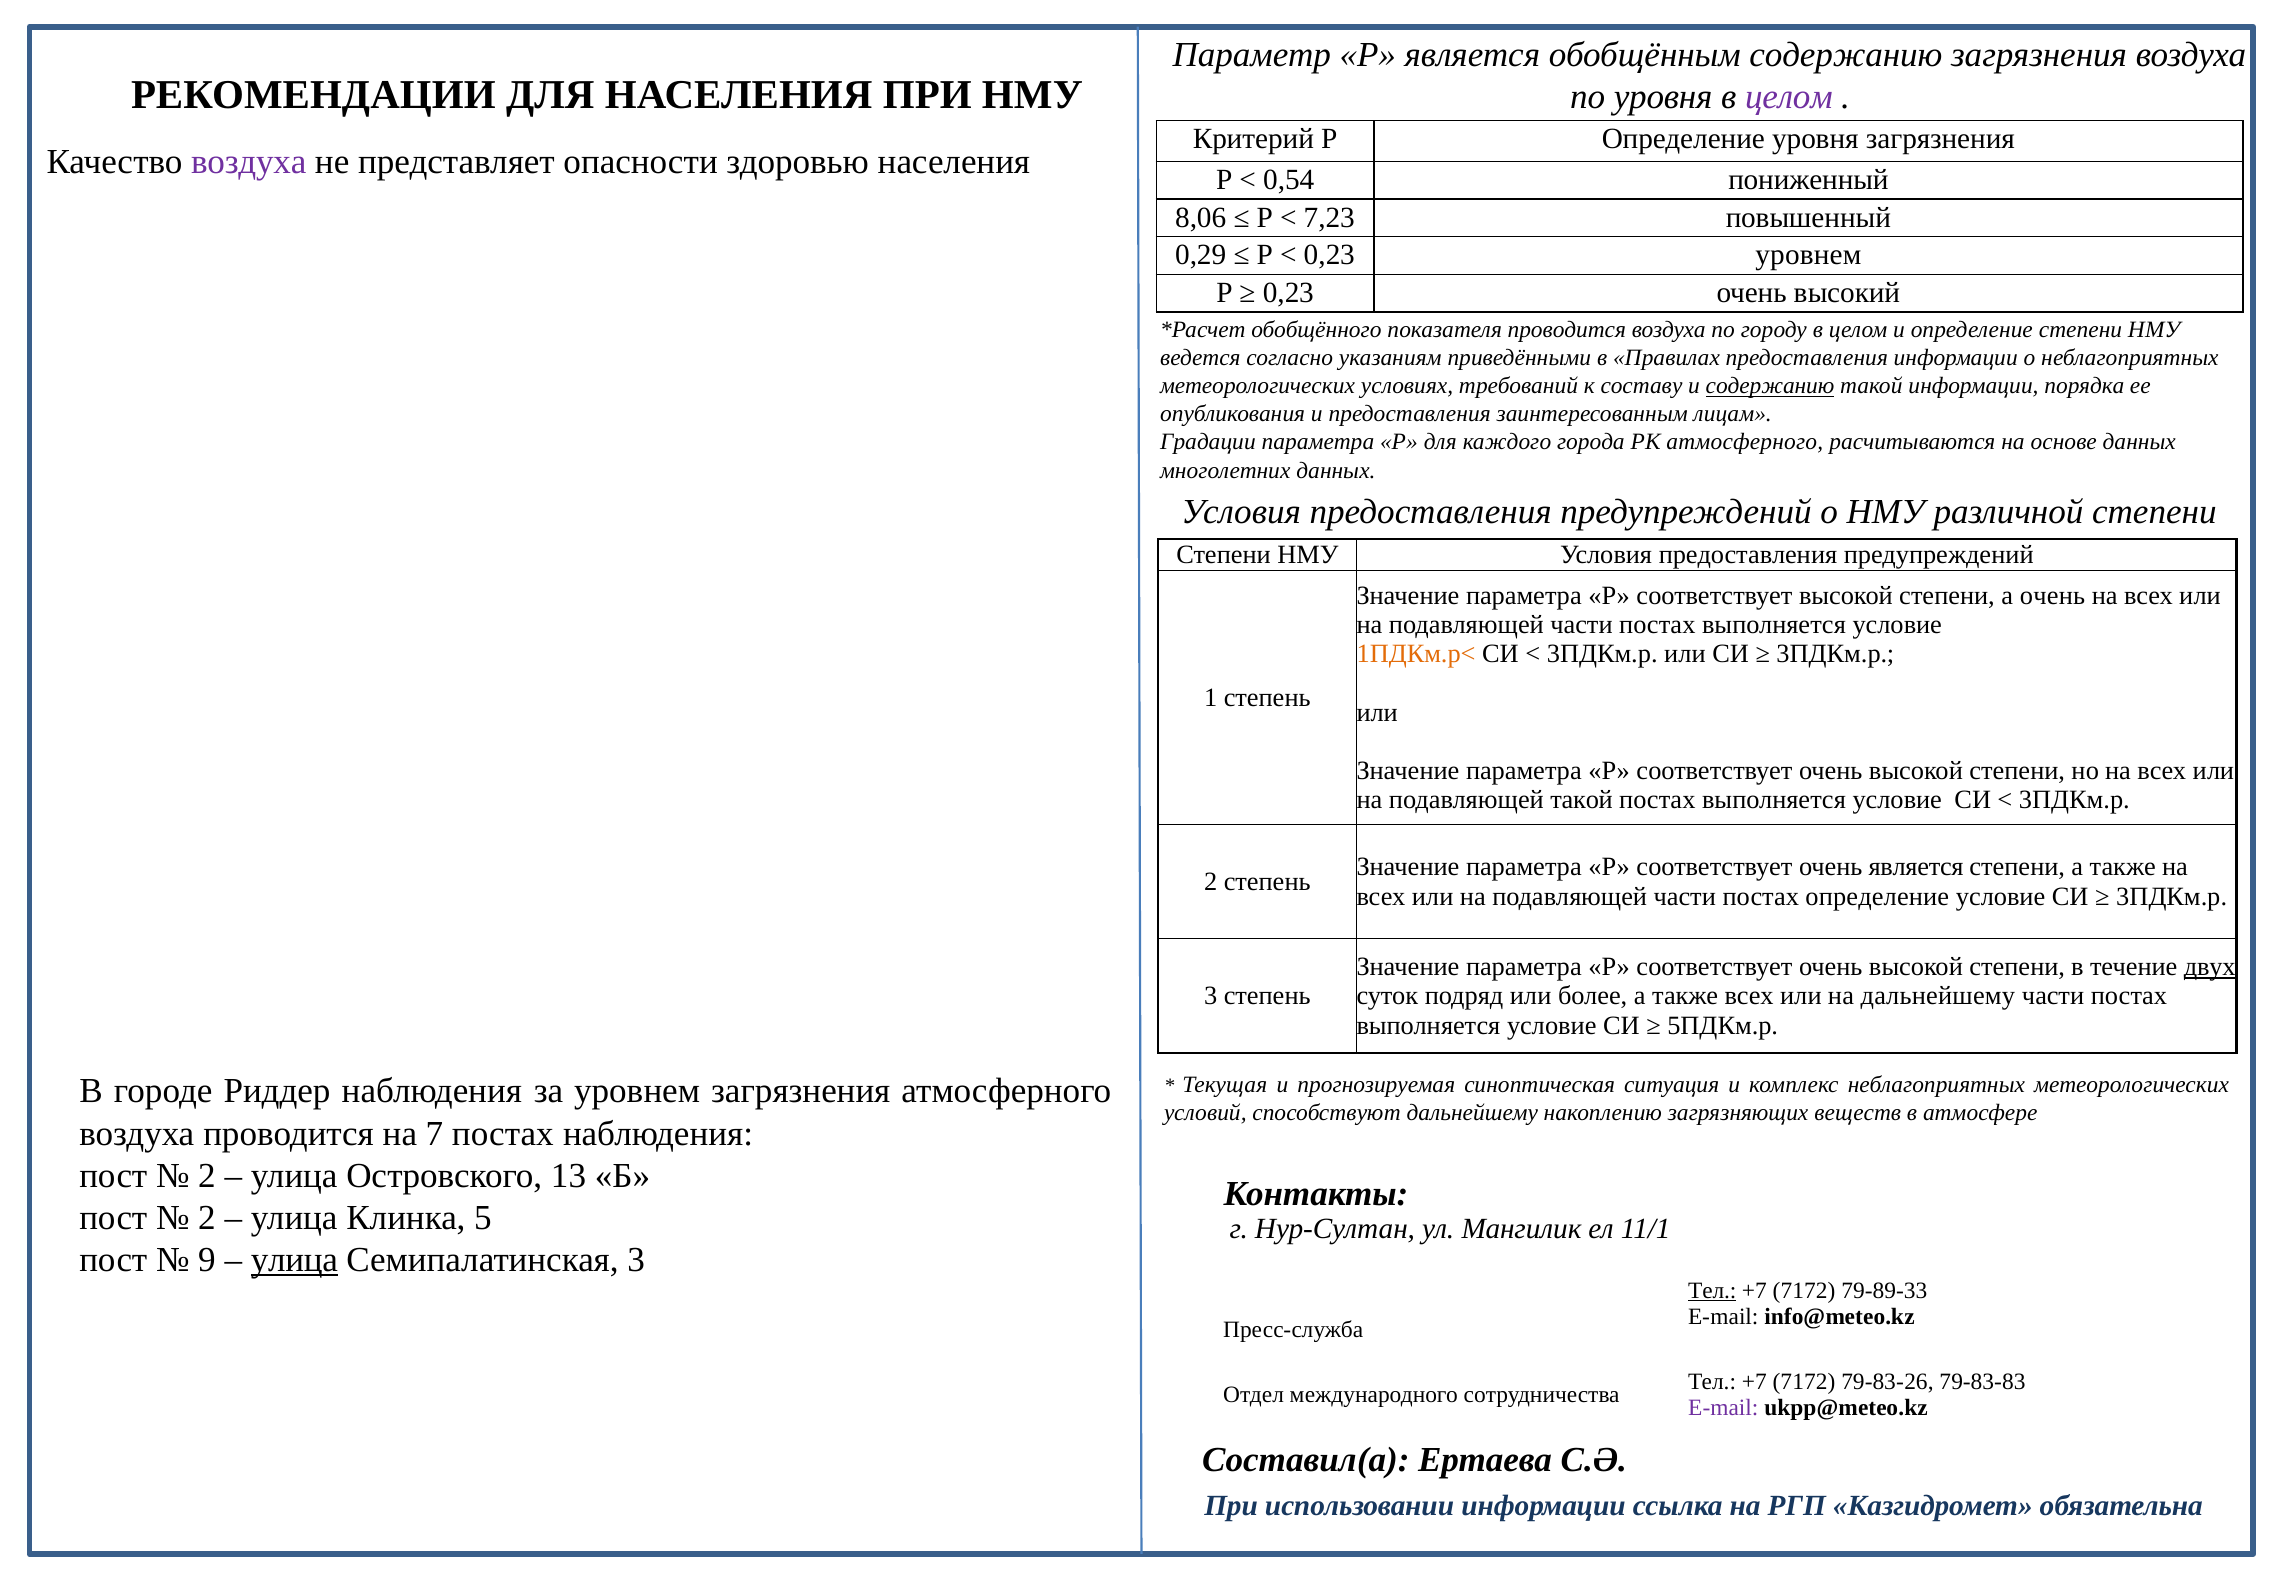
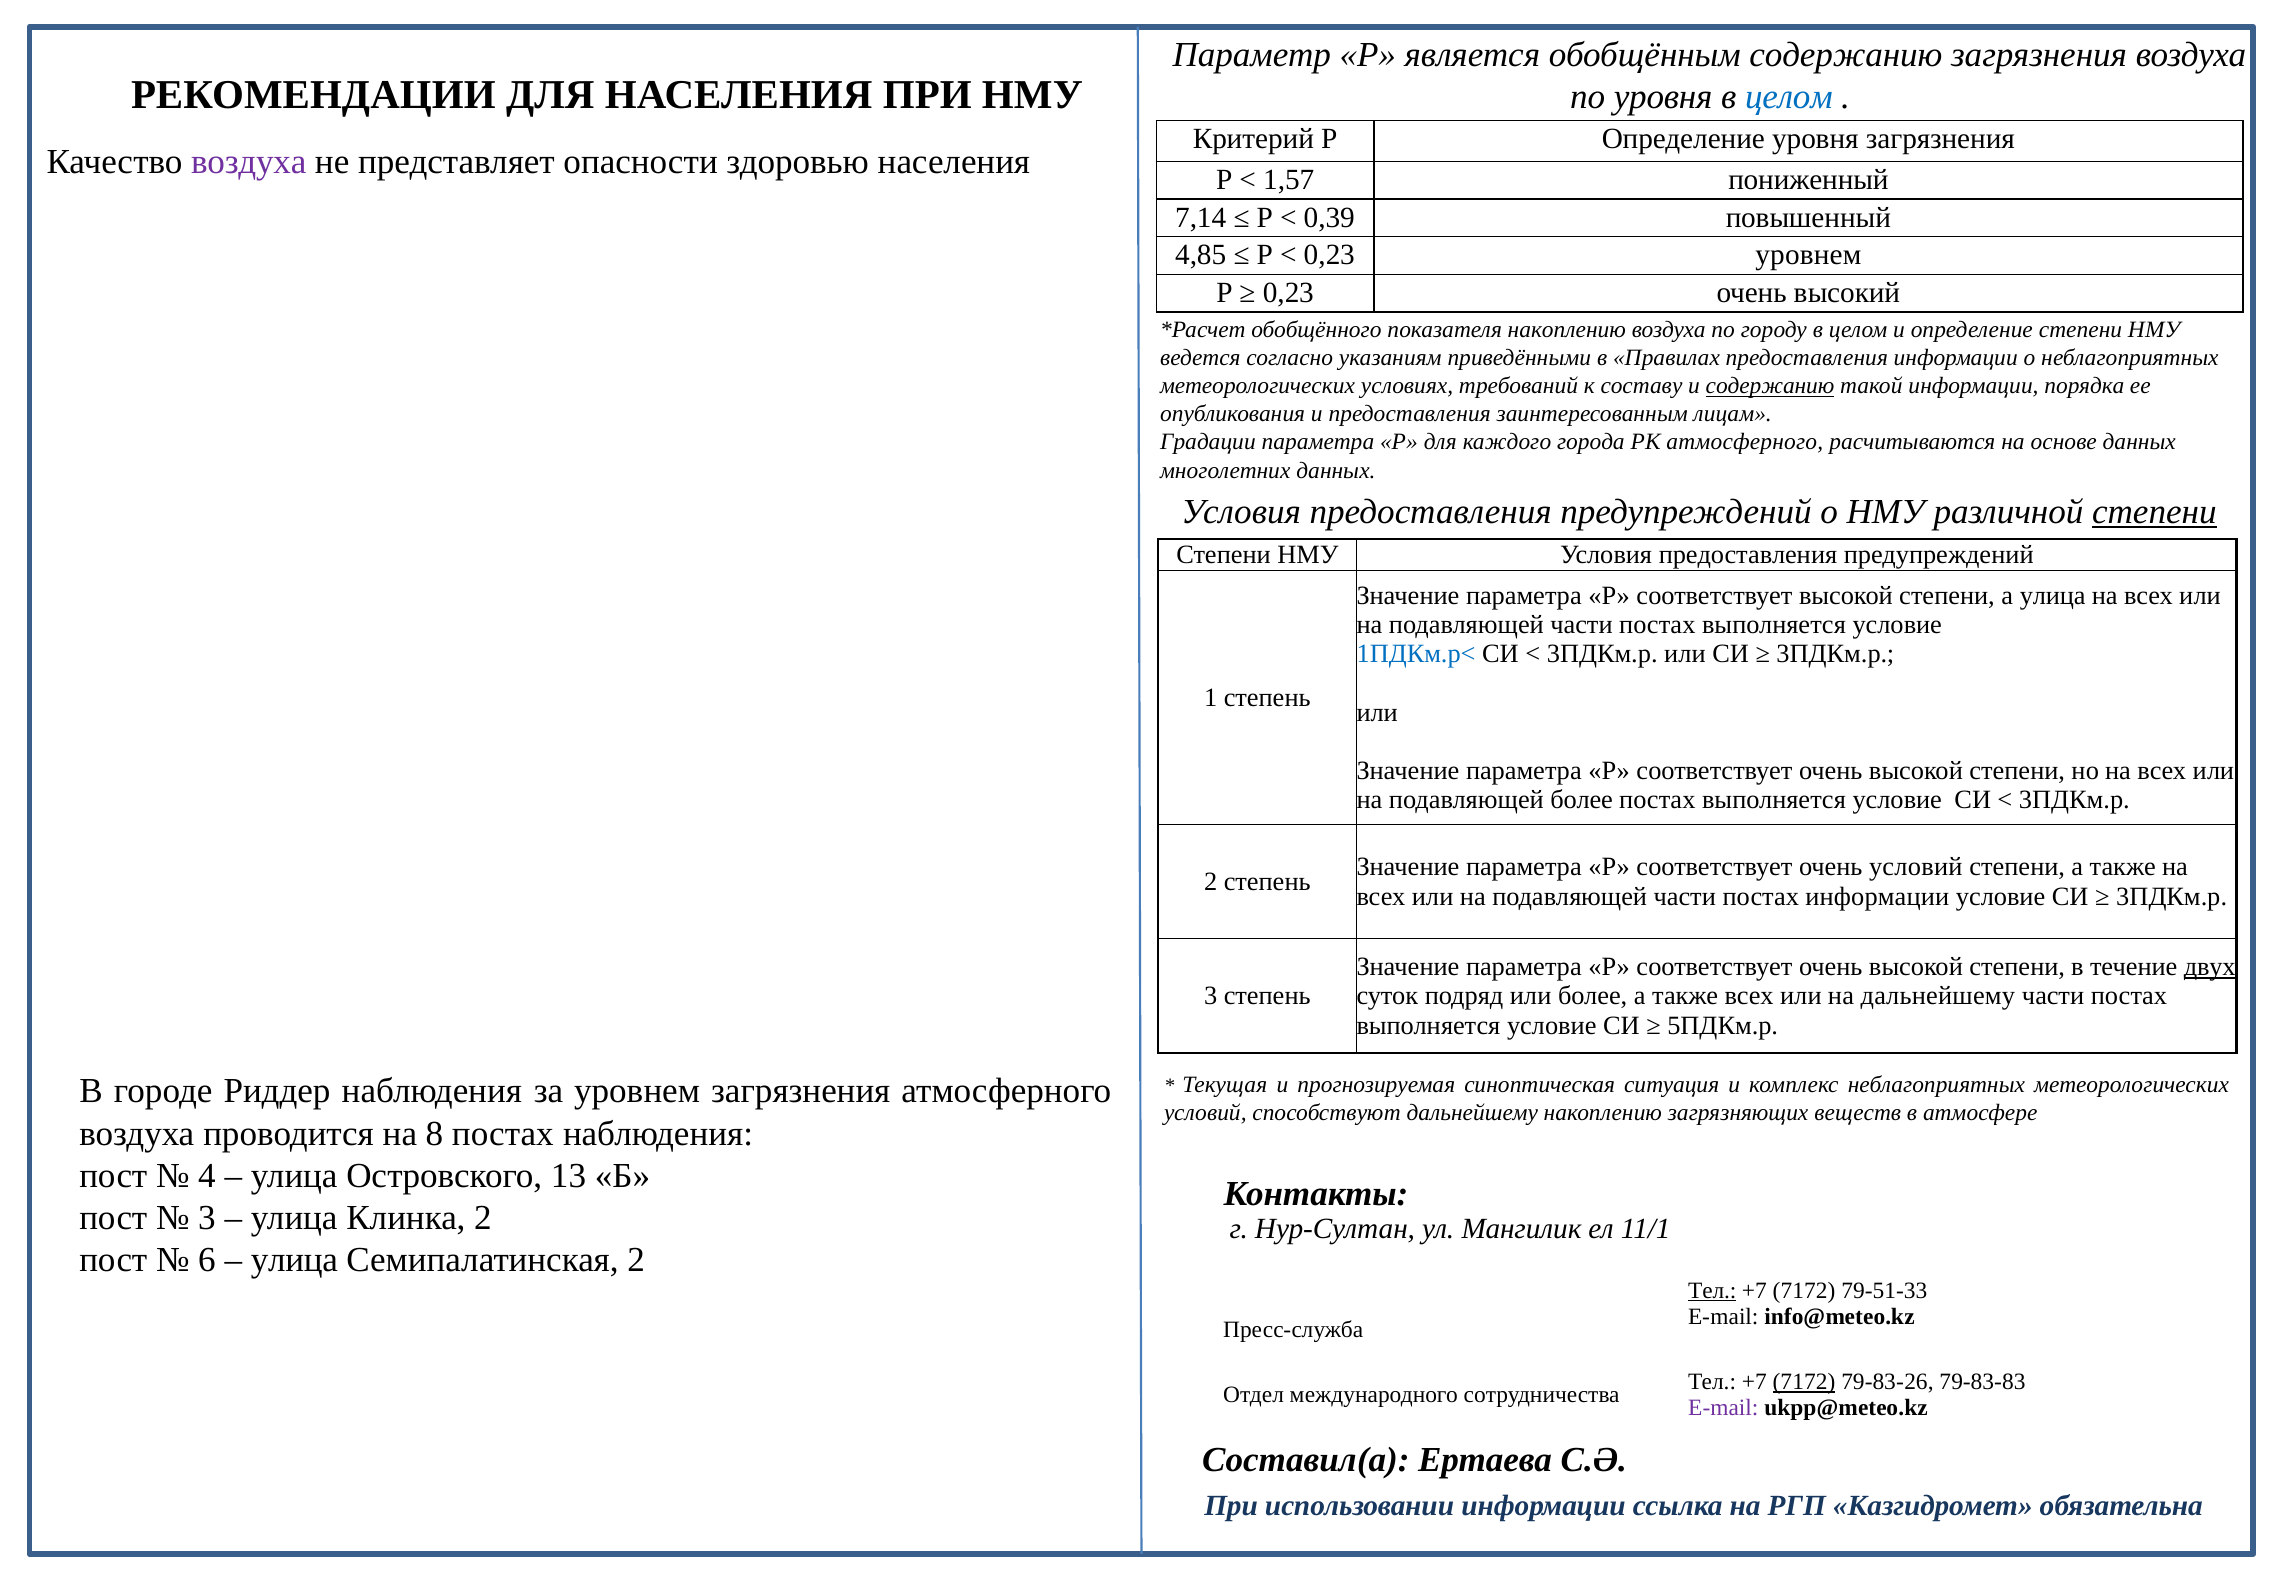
целом colour: purple -> blue (1789, 97)
0,54: 0,54 -> 1,57 (1289, 180)
8,06: 8,06 -> 7,14 (1201, 217)
7,23: 7,23 -> 0,39 (1329, 217)
0,29: 0,29 -> 4,85 (1201, 255)
показателя проводится: проводится -> накоплению (1567, 330)
степени underline: none -> present (2154, 512)
а очень: очень -> улица (2053, 595)
1ПДКм.р< colour: orange -> blue (1416, 654)
подавляющей такой: такой -> более (1582, 800)
очень является: является -> условий (1916, 867)
постах определение: определение -> информации (1877, 896)
7: 7 -> 8 (434, 1133)
2: 2 -> 4 (207, 1175)
2: 2 -> 3 (207, 1217)
Клинка 5: 5 -> 2 (483, 1217)
9: 9 -> 6 (207, 1260)
улица underline: present -> none (294, 1260)
Семипалатинская 3: 3 -> 2 (636, 1260)
79-89-33: 79-89-33 -> 79-51-33 (1884, 1290)
7172 underline: none -> present (1804, 1382)
